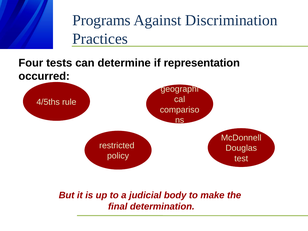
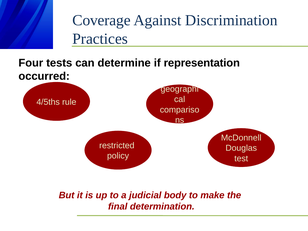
Programs: Programs -> Coverage (101, 20)
